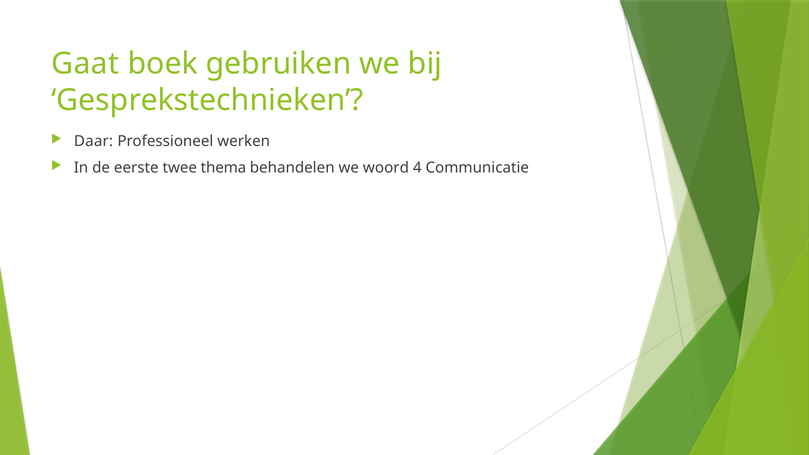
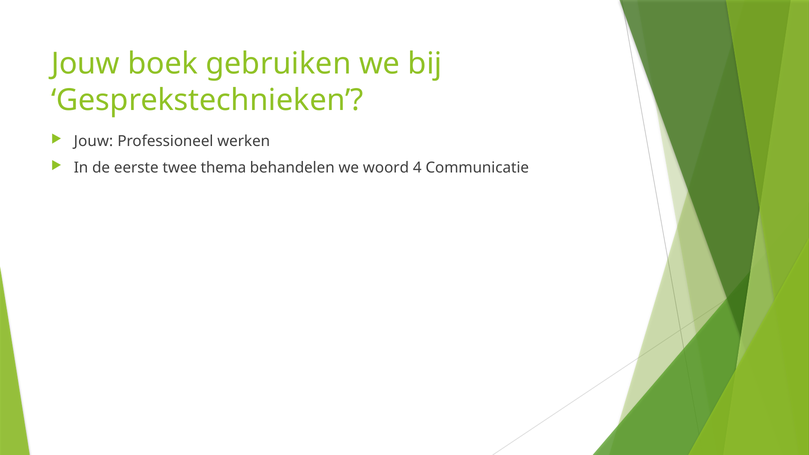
Gaat: Gaat -> Jouw (85, 64)
Daar: Daar -> Jouw (94, 141)
